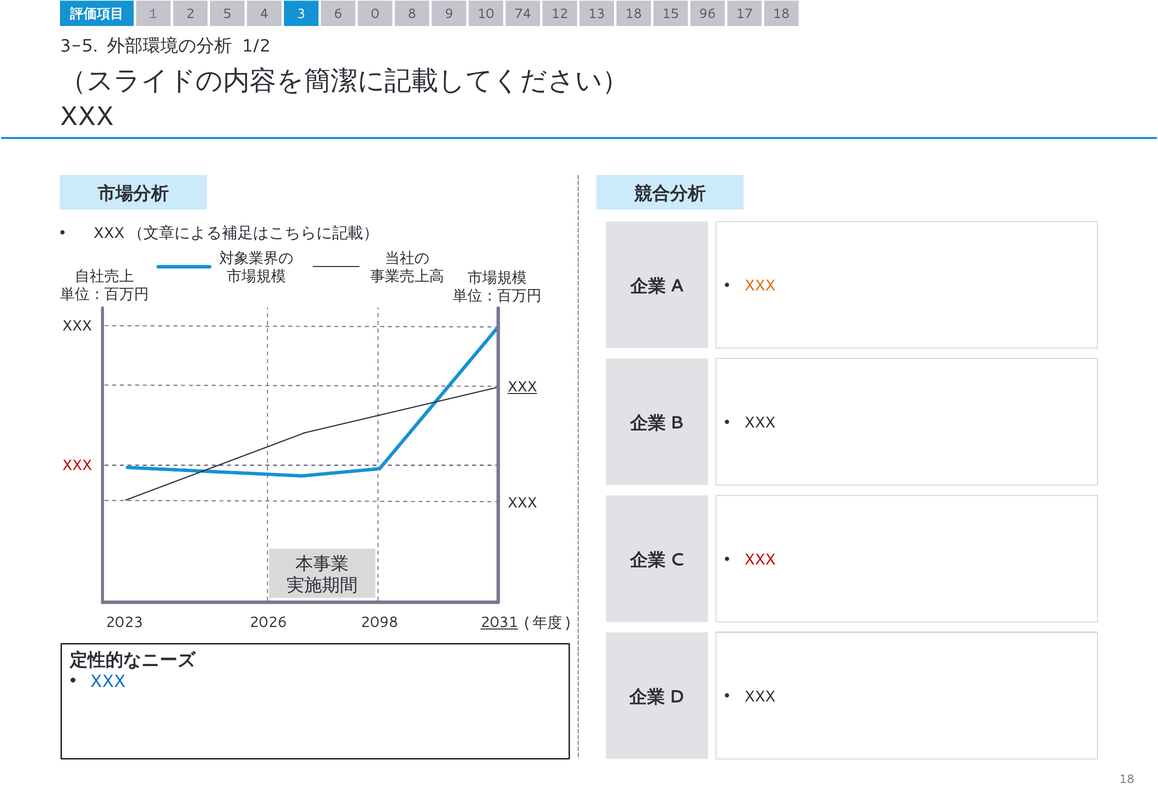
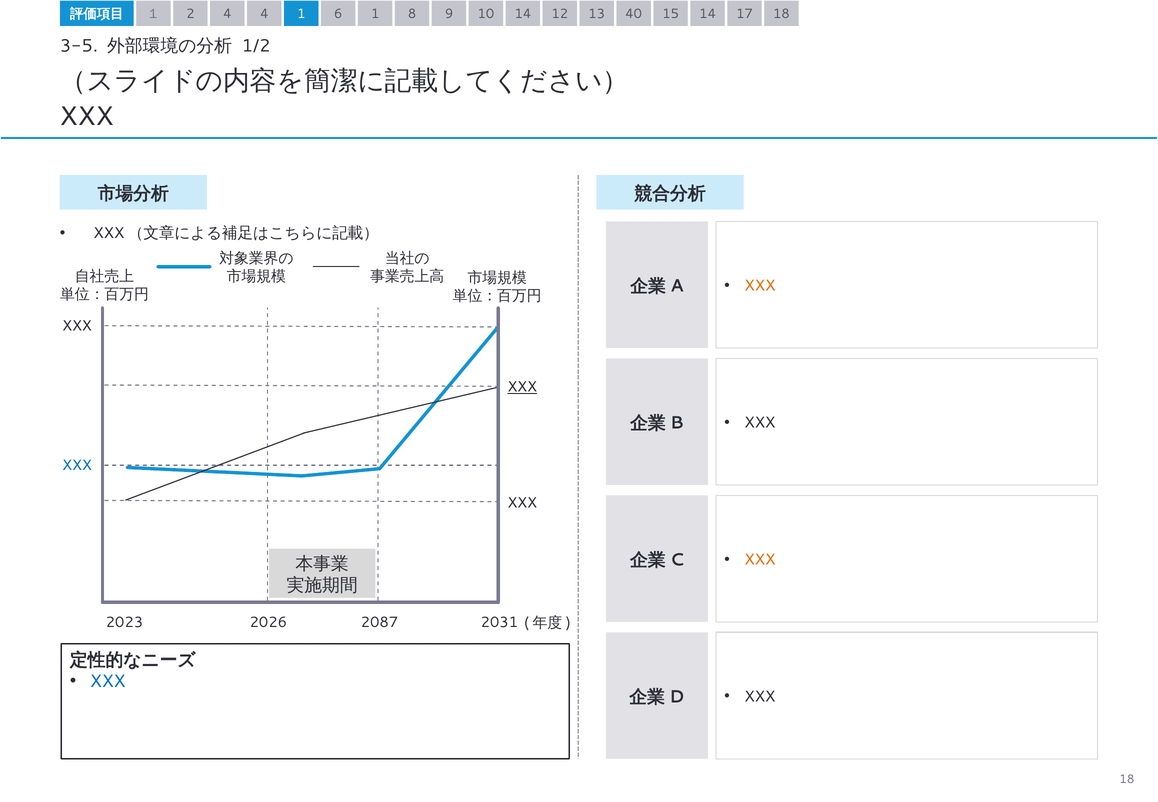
2 5: 5 -> 4 (227, 14)
4 3: 3 -> 1 (301, 14)
6 0: 0 -> 1 (375, 14)
10 74: 74 -> 14 (523, 14)
13 18: 18 -> 40 (634, 14)
15 96: 96 -> 14 (708, 14)
XXX colour: red -> blue (77, 465)
XXX colour: red -> orange (760, 560)
2098: 2098 -> 2087 (379, 622)
2031 underline: present -> none (499, 622)
